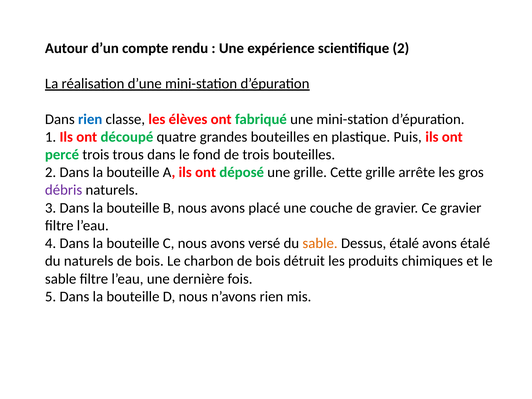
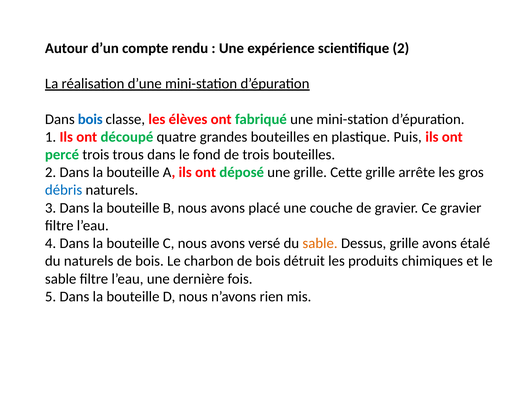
Dans rien: rien -> bois (90, 119)
débris colour: purple -> blue (64, 190)
Dessus étalé: étalé -> grille (404, 243)
